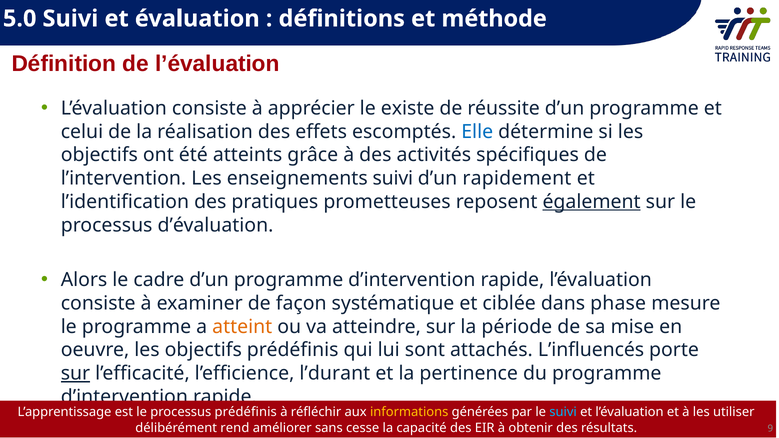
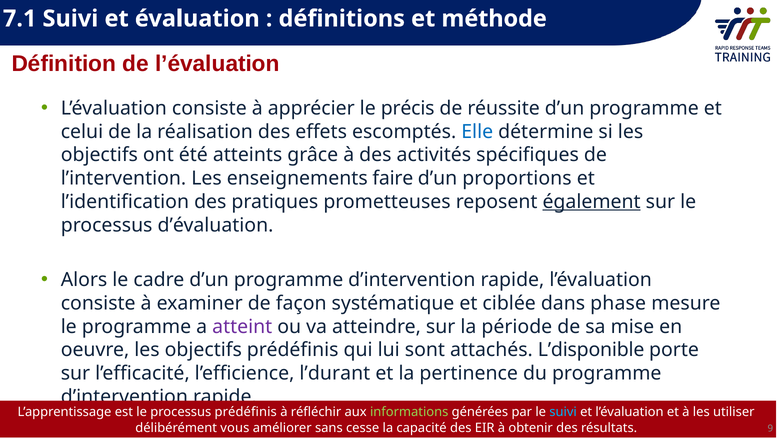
5.0: 5.0 -> 7.1 (20, 19)
existe: existe -> précis (408, 108)
enseignements suivi: suivi -> faire (393, 178)
rapidement: rapidement -> proportions (517, 178)
atteint colour: orange -> purple (242, 327)
L’influencés: L’influencés -> L’disponible (591, 350)
sur underline: present -> none (75, 373)
informations colour: yellow -> light green (409, 412)
rend: rend -> vous (235, 428)
